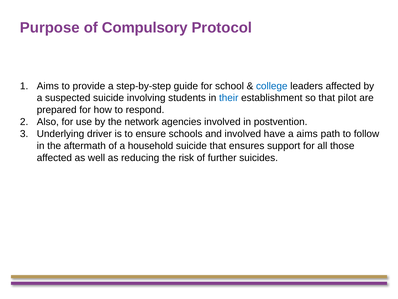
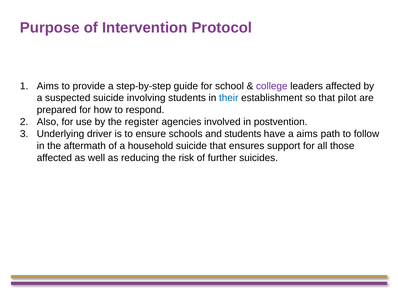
Compulsory: Compulsory -> Intervention (145, 28)
college colour: blue -> purple (272, 86)
network: network -> register (142, 122)
and involved: involved -> students (243, 134)
